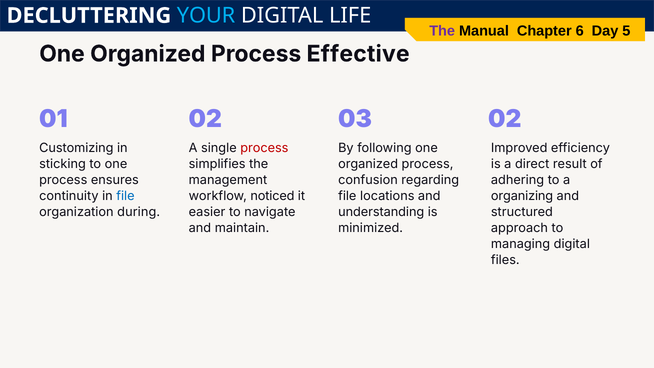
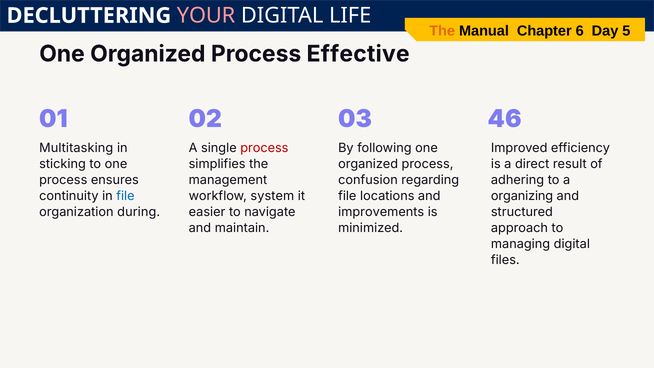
YOUR colour: light blue -> pink (206, 16)
The colour: purple -> orange (442, 31)
01 02: 02 -> 46 (505, 119)
Customizing: Customizing -> Multitasking (76, 148)
noticed: noticed -> system (272, 196)
understanding: understanding -> improvements (381, 212)
